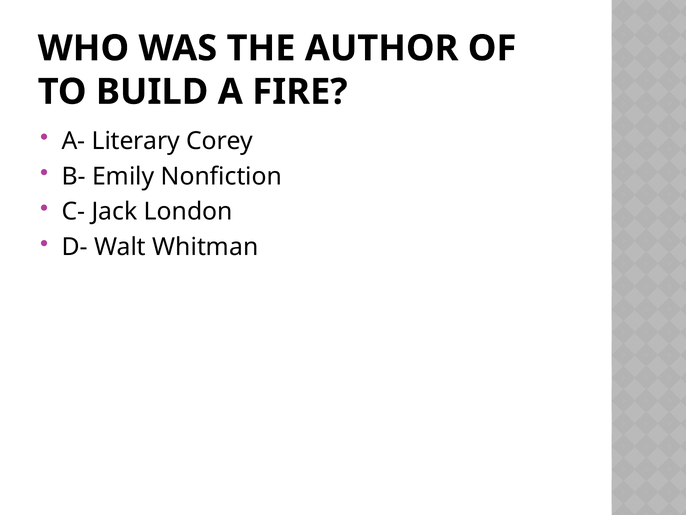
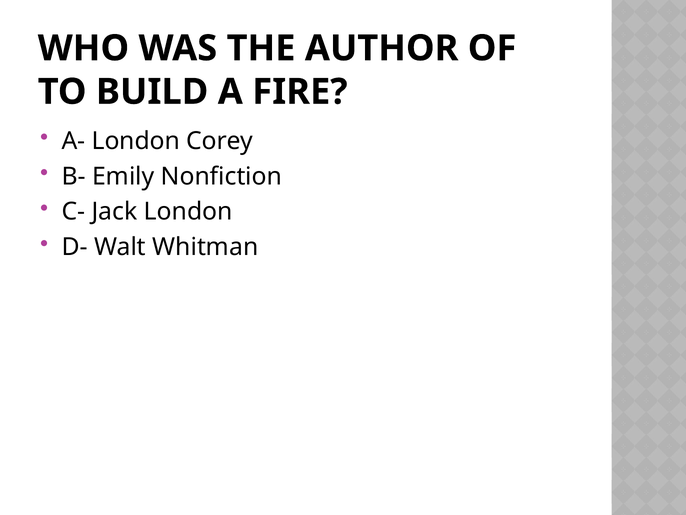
A- Literary: Literary -> London (136, 141)
